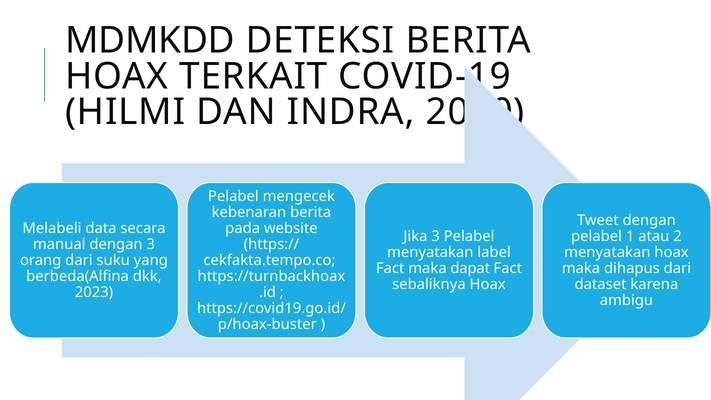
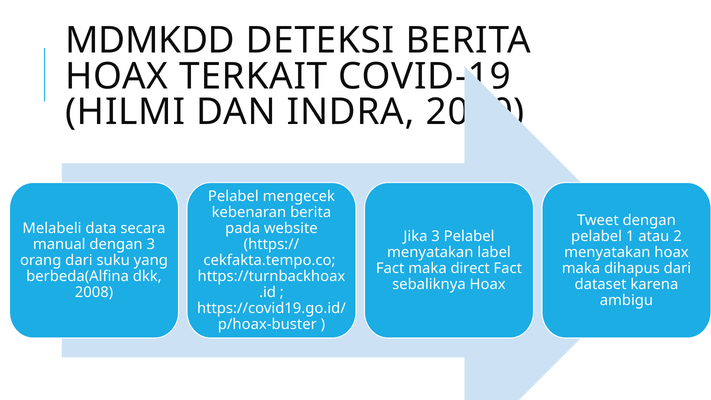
dapat: dapat -> direct (470, 268)
2023: 2023 -> 2008 (94, 292)
